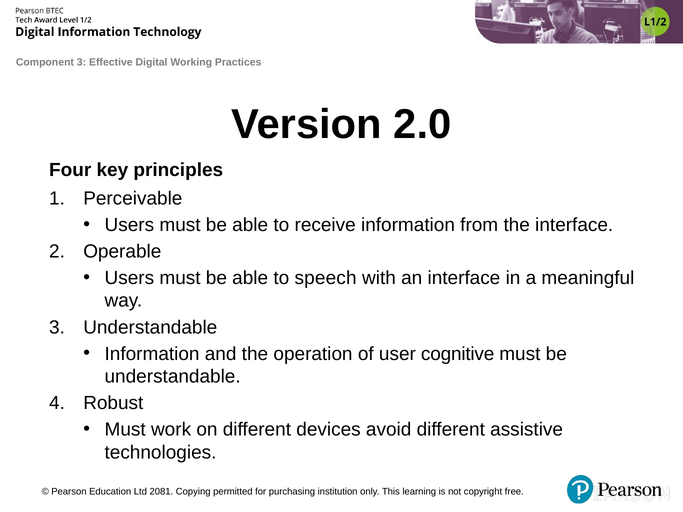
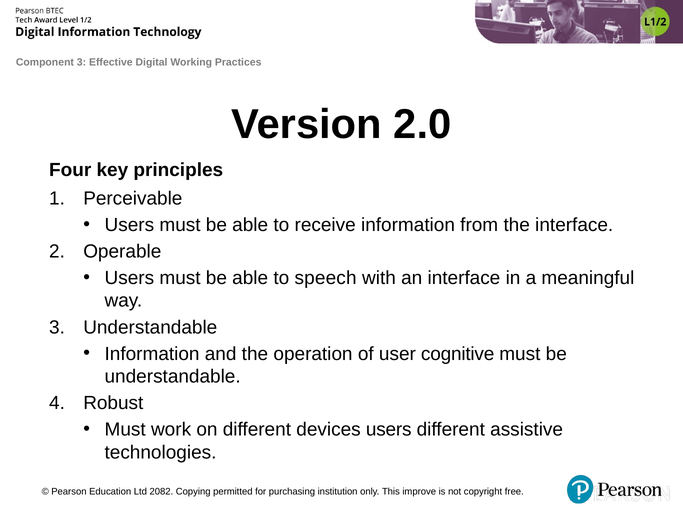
devices avoid: avoid -> users (389, 430)
2081: 2081 -> 2082 (161, 492)
learning: learning -> improve (419, 492)
